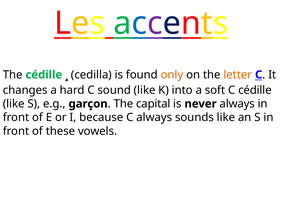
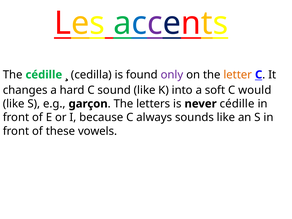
only colour: orange -> purple (172, 75)
C cédille: cédille -> would (255, 90)
capital: capital -> letters (153, 104)
never always: always -> cédille (237, 104)
